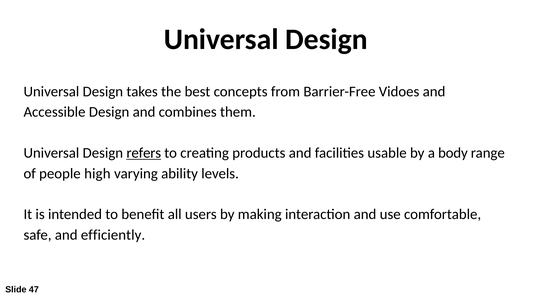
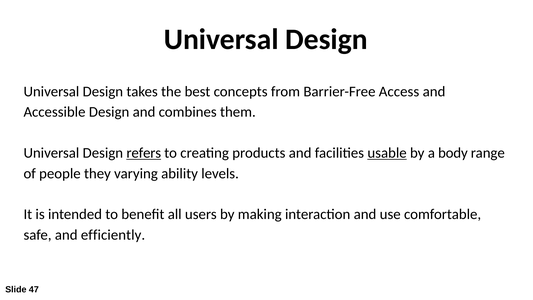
Vidoes: Vidoes -> Access (399, 92)
usable underline: none -> present (387, 153)
high: high -> they (97, 173)
